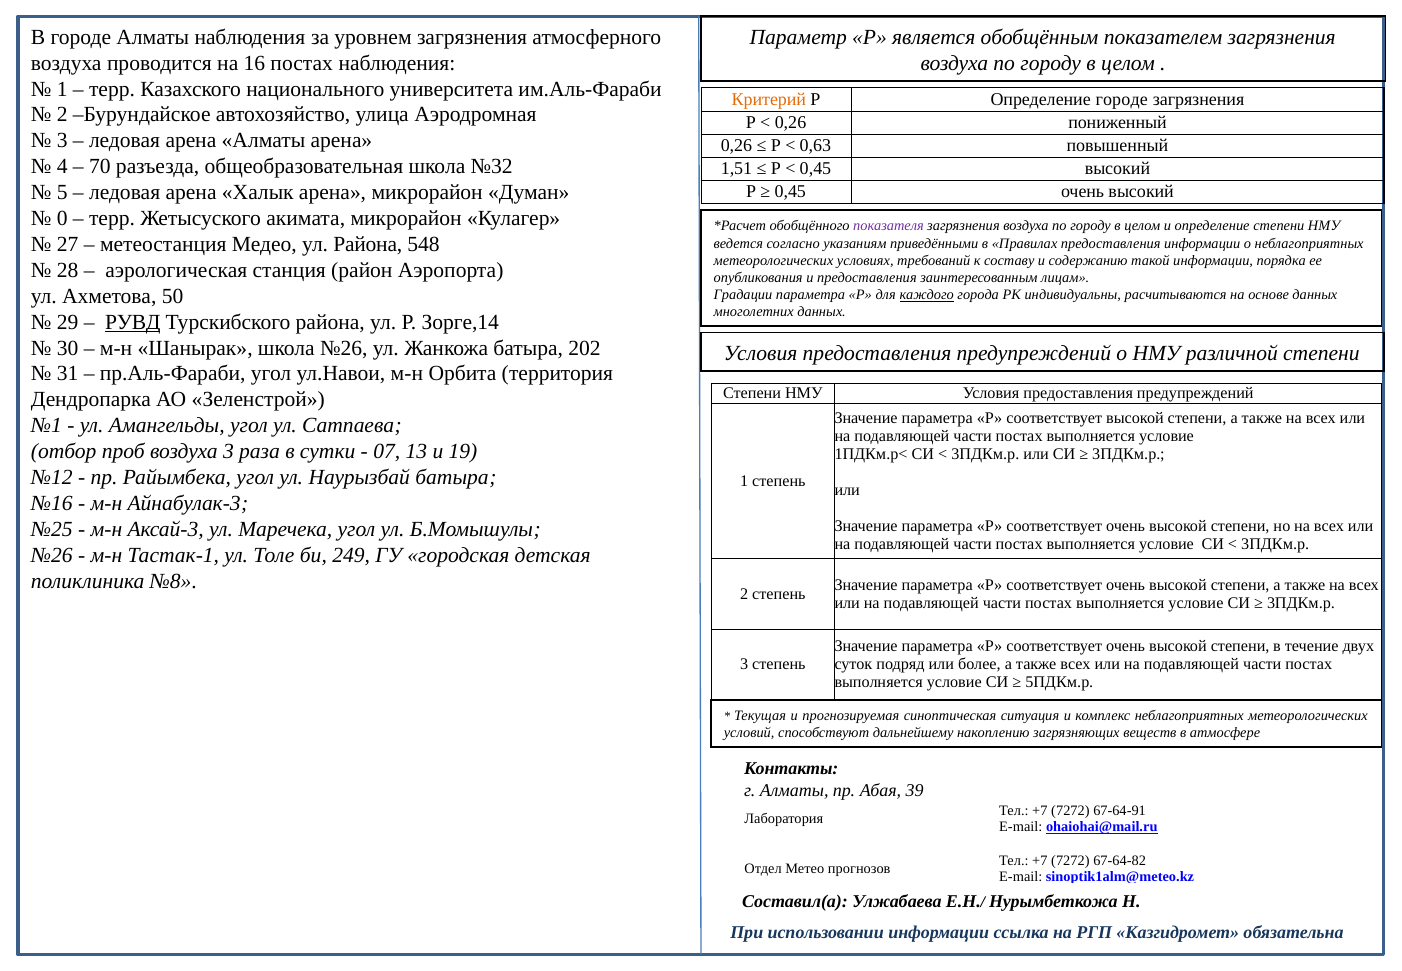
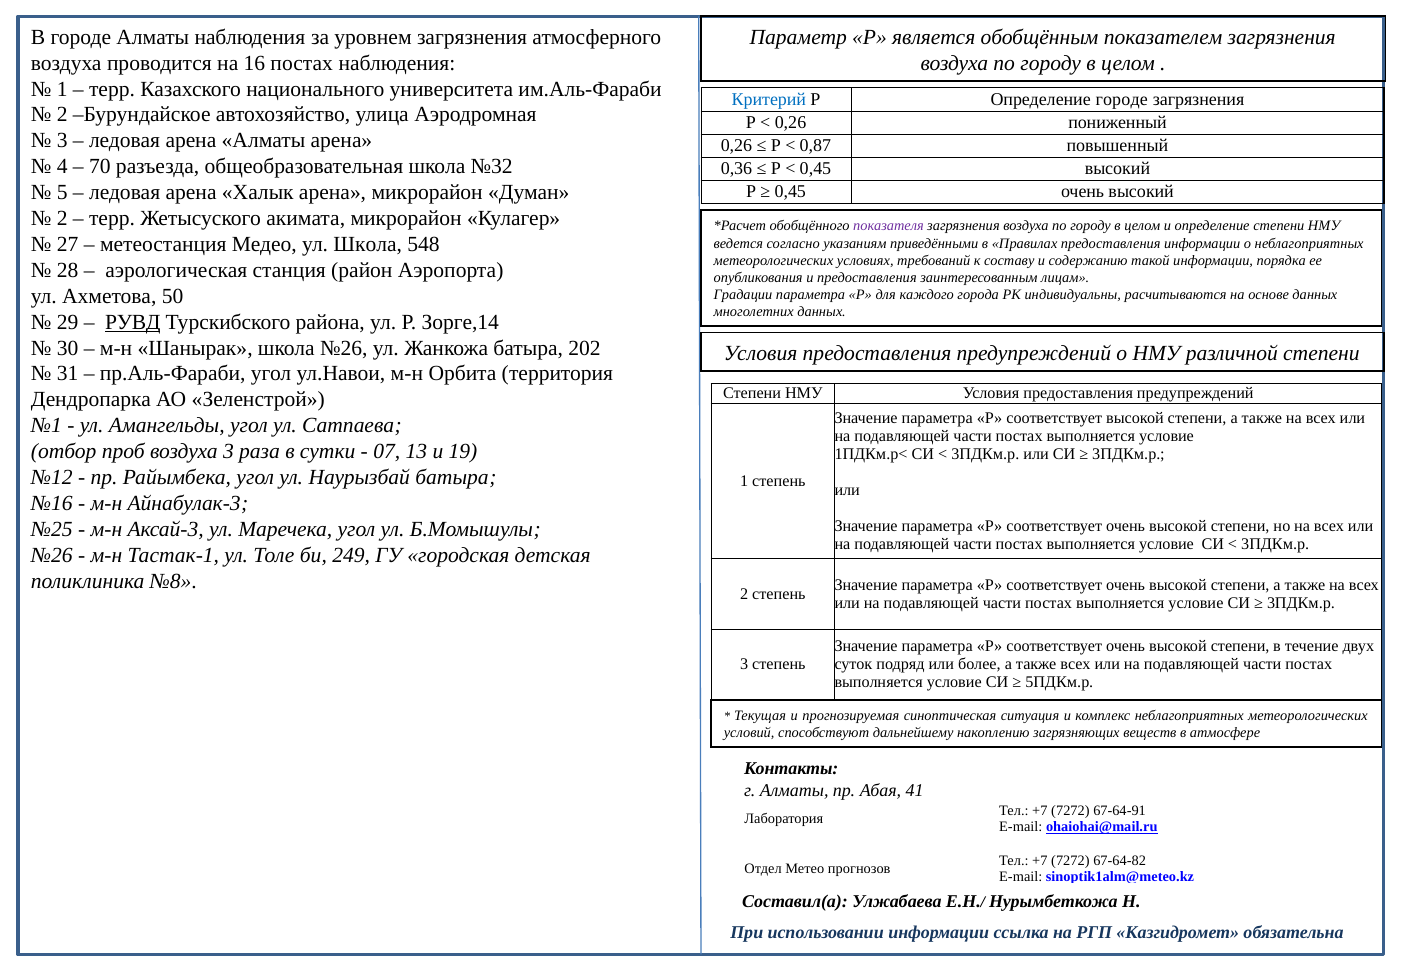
Критерий colour: orange -> blue (769, 99)
0,63: 0,63 -> 0,87 (815, 145)
1,51: 1,51 -> 0,36 (736, 169)
0: 0 -> 2 (62, 218)
ул Района: Района -> Школа (368, 244)
каждого underline: present -> none (927, 295)
39: 39 -> 41 (915, 790)
